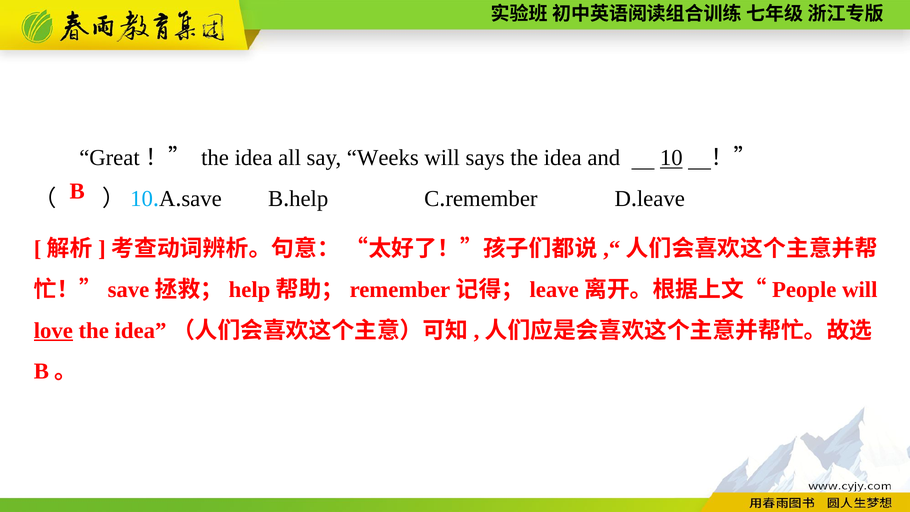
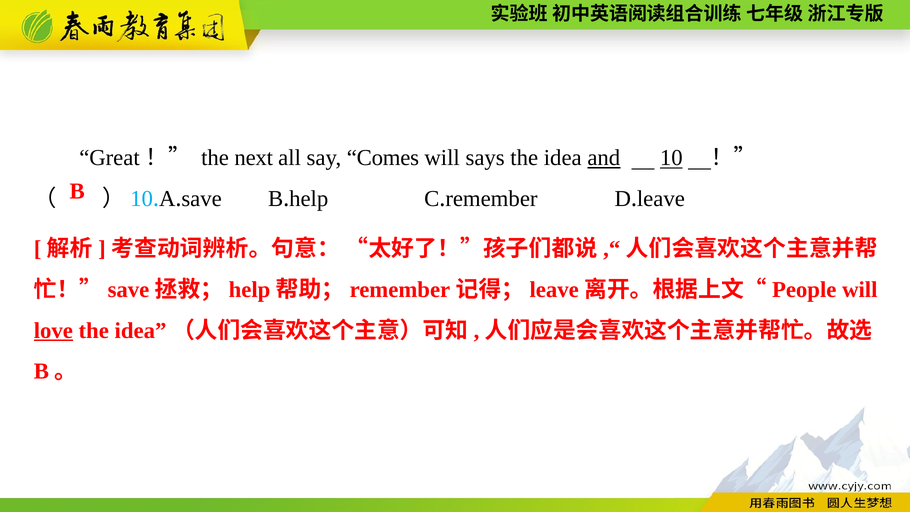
Great！ the idea: idea -> next (254, 158)
Weeks: Weeks -> Comes (383, 158)
and underline: none -> present (604, 158)
